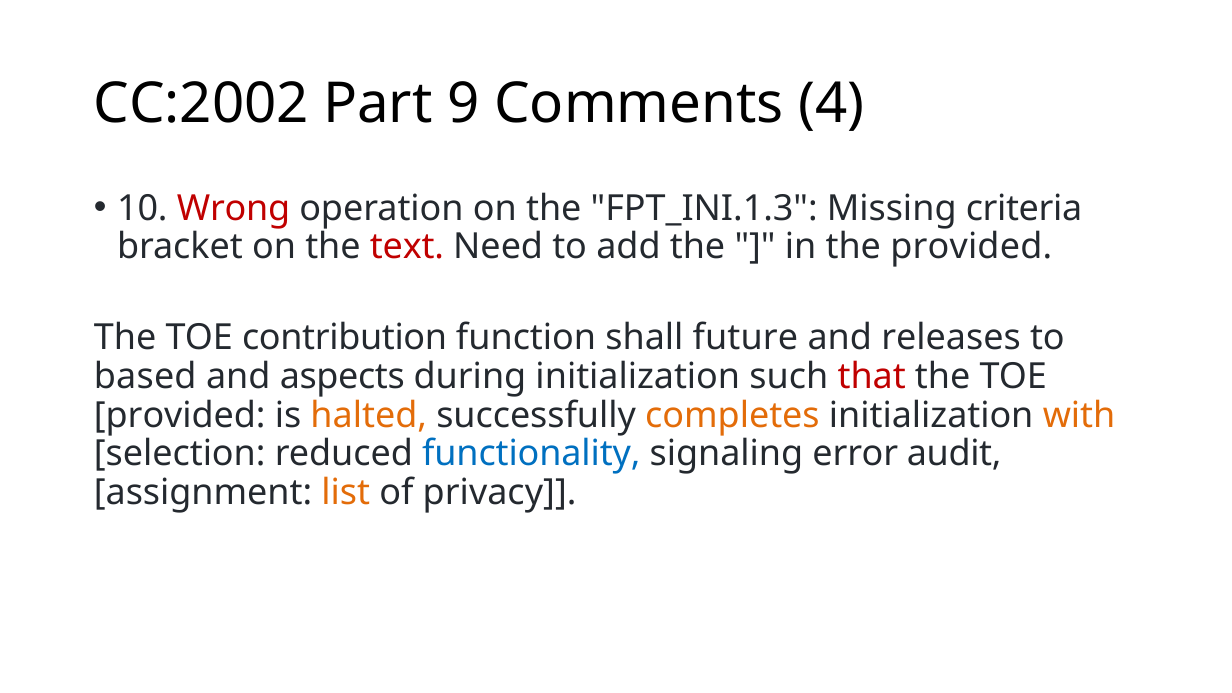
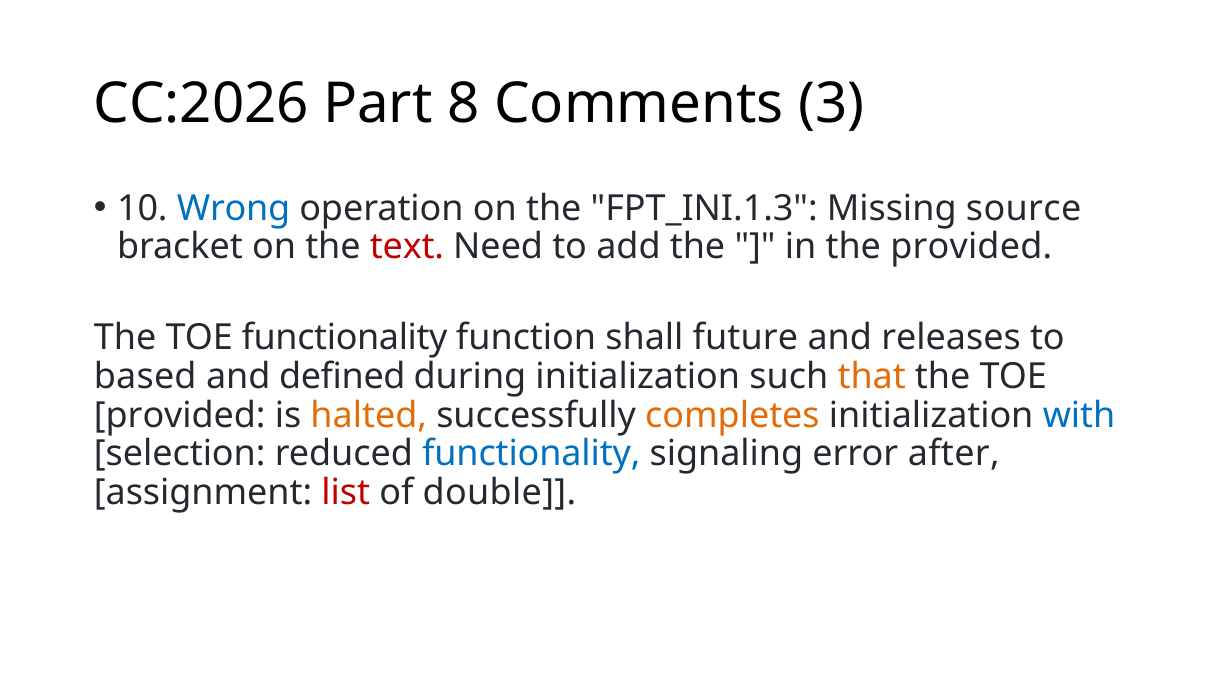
CC:2002: CC:2002 -> CC:2026 (201, 103)
9: 9 -> 8 (463, 103)
4: 4 -> 3 (832, 103)
Wrong colour: red -> blue (234, 208)
criteria: criteria -> source (1024, 208)
TOE contribution: contribution -> functionality (345, 338)
aspects: aspects -> defined (342, 376)
that colour: red -> orange (872, 376)
with colour: orange -> blue (1079, 415)
audit: audit -> after (954, 454)
list colour: orange -> red (346, 493)
privacy: privacy -> double (499, 493)
